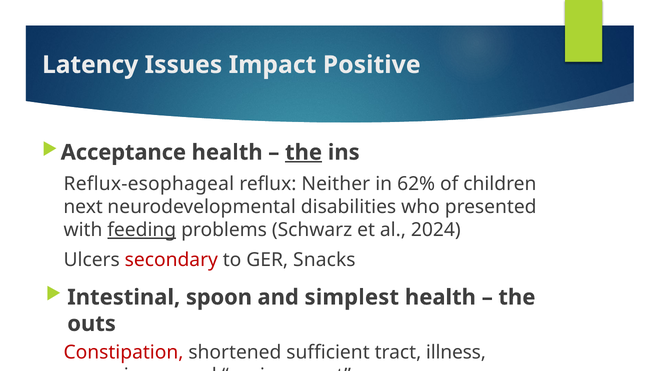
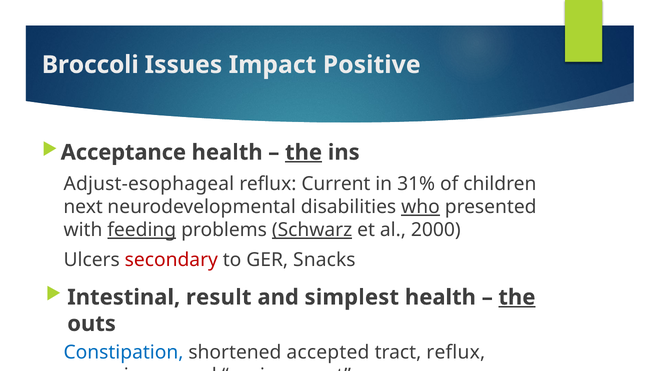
Latency: Latency -> Broccoli (90, 65)
Reflux-esophageal: Reflux-esophageal -> Adjust-esophageal (149, 184)
Neither: Neither -> Current (336, 184)
62%: 62% -> 31% (416, 184)
who underline: none -> present (421, 207)
Schwarz underline: none -> present (312, 230)
2024: 2024 -> 2000 (436, 230)
spoon: spoon -> result (219, 298)
the underline: none -> present (517, 298)
Constipation colour: red -> blue (124, 353)
sufficient: sufficient -> accepted (328, 353)
tract illness: illness -> reflux (456, 353)
